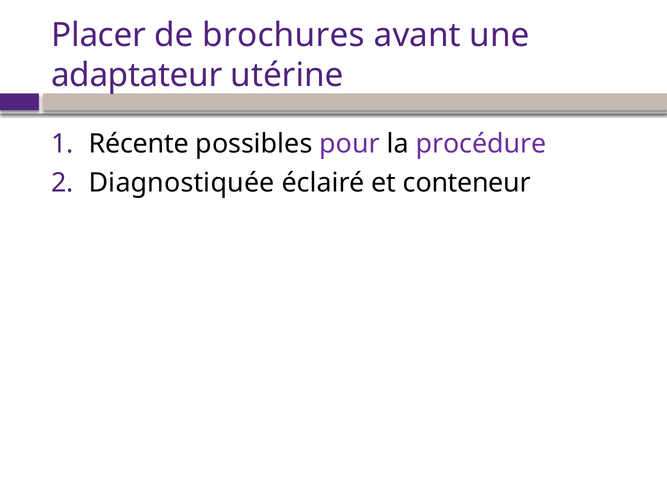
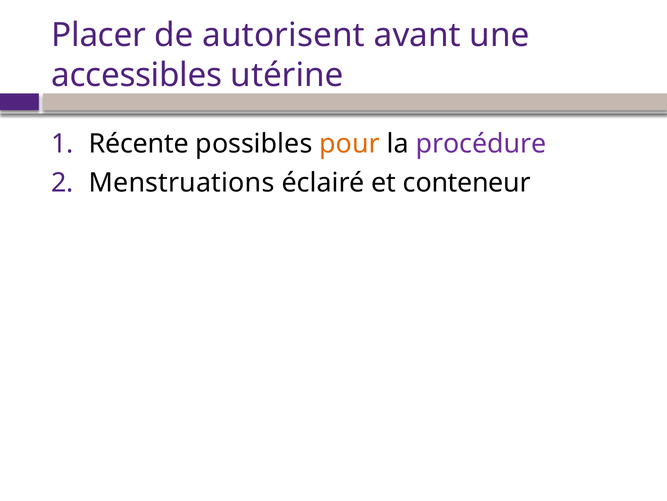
brochures: brochures -> autorisent (284, 35)
adaptateur: adaptateur -> accessibles (137, 75)
pour colour: purple -> orange (350, 144)
Diagnostiquée: Diagnostiquée -> Menstruations (182, 182)
